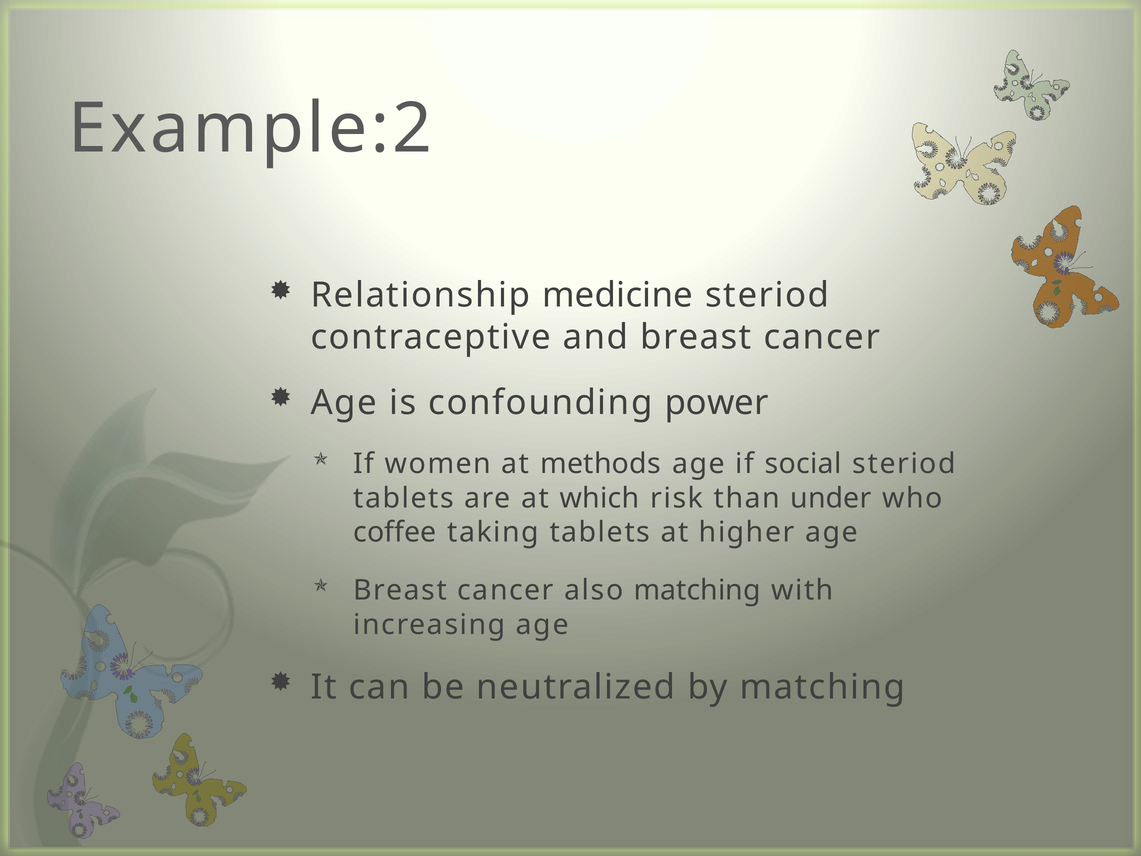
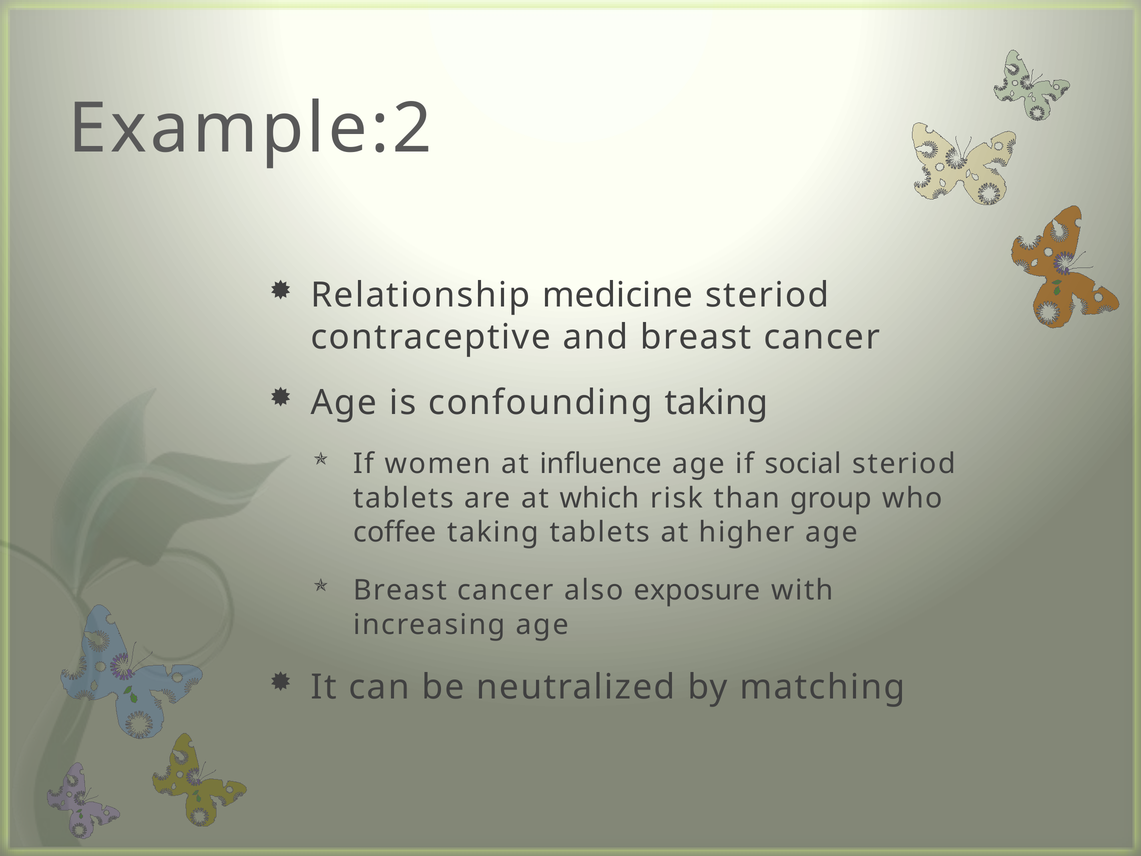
confounding power: power -> taking (716, 403)
methods: methods -> influence (601, 464)
under: under -> group (831, 498)
also matching: matching -> exposure (697, 590)
